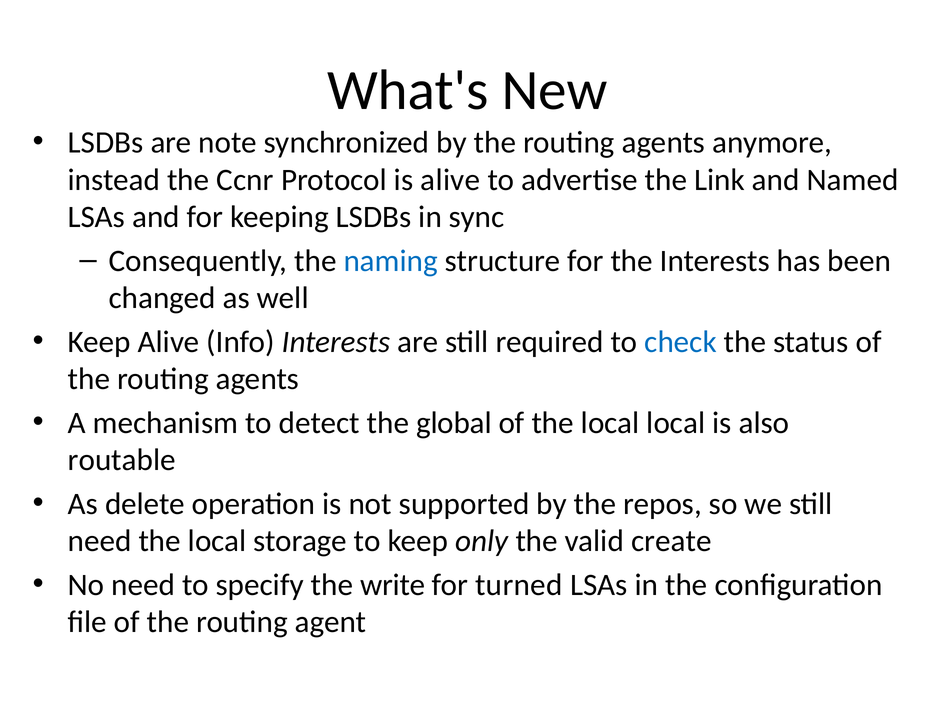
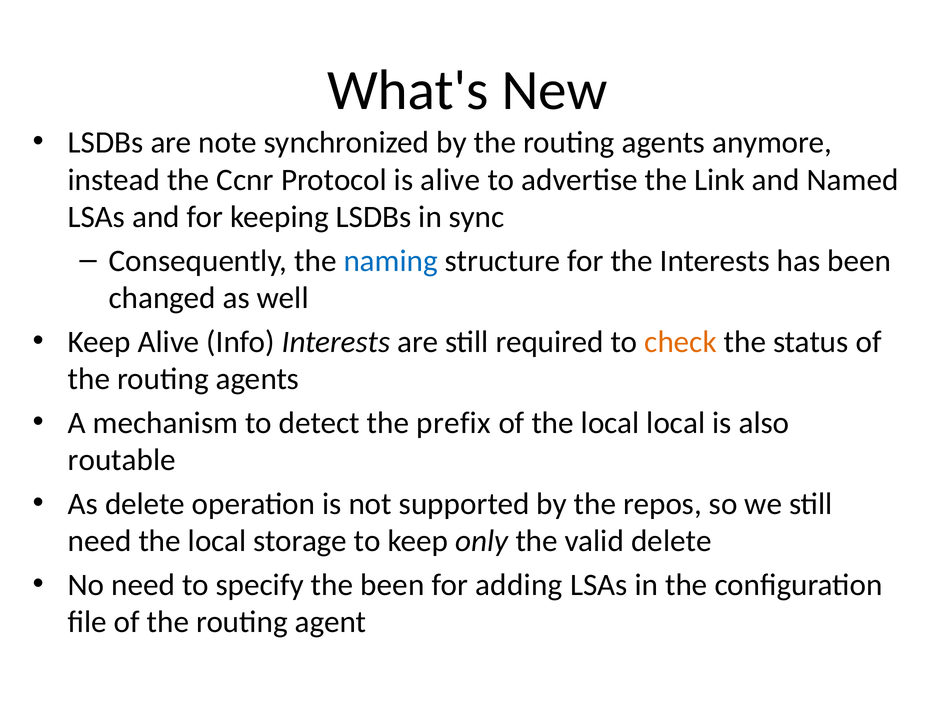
check colour: blue -> orange (681, 342)
global: global -> prefix (454, 423)
valid create: create -> delete (671, 541)
the write: write -> been (392, 585)
turned: turned -> adding (519, 585)
